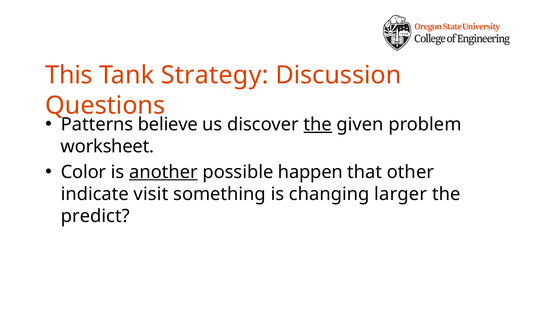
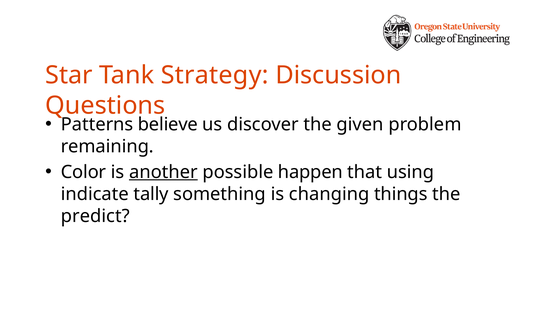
This: This -> Star (69, 75)
the underline: present -> none (318, 125)
worksheet: worksheet -> remaining (107, 147)
other: other -> using (410, 172)
visit: visit -> tally (151, 194)
larger: larger -> things (401, 194)
